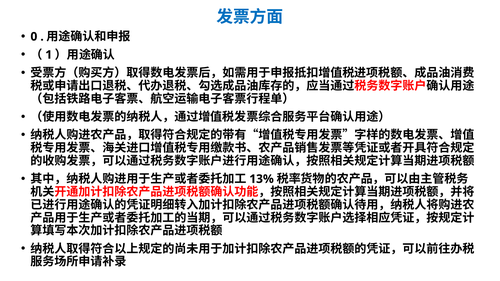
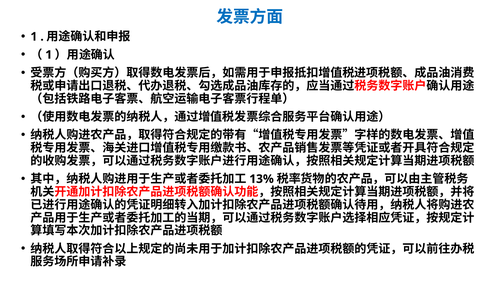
0: 0 -> 1 (34, 37)
